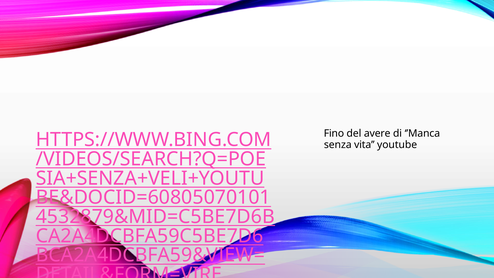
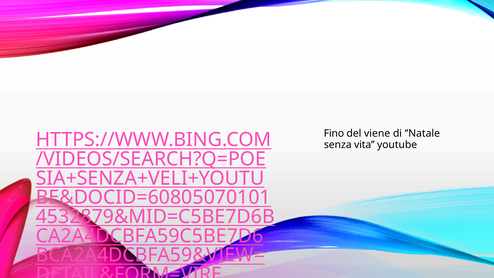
avere: avere -> viene (377, 133)
’Manca: ’Manca -> ’Natale (422, 133)
